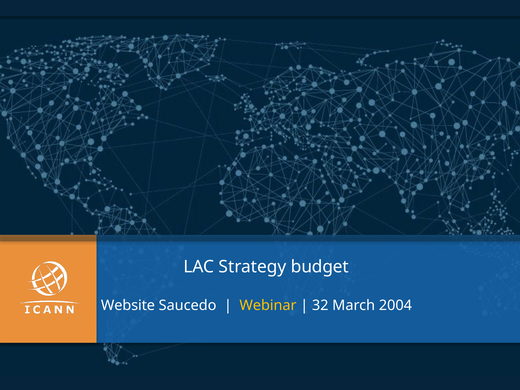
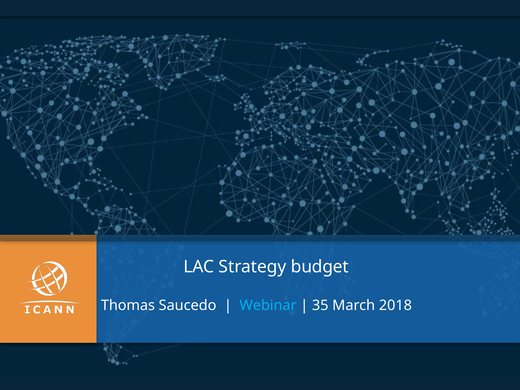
Website: Website -> Thomas (128, 305)
Webinar colour: yellow -> light blue (268, 305)
32: 32 -> 35 (320, 305)
2004: 2004 -> 2018 (395, 305)
